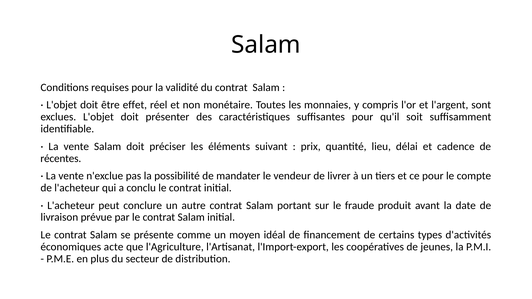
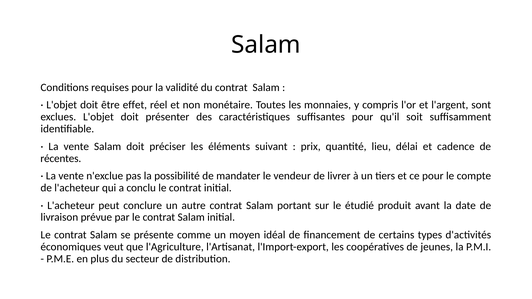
fraude: fraude -> étudié (359, 206)
acte: acte -> veut (114, 247)
